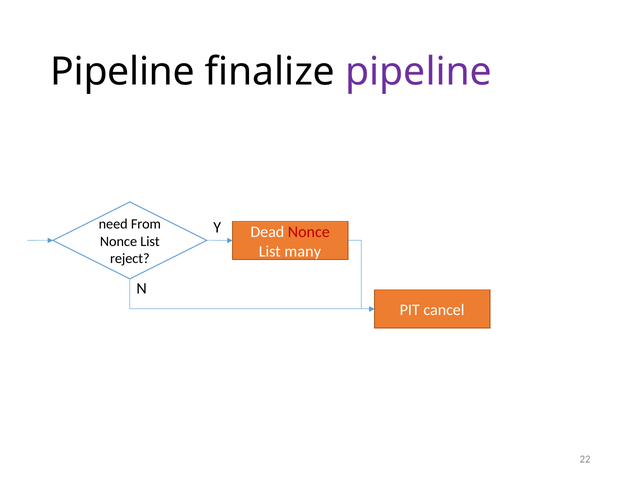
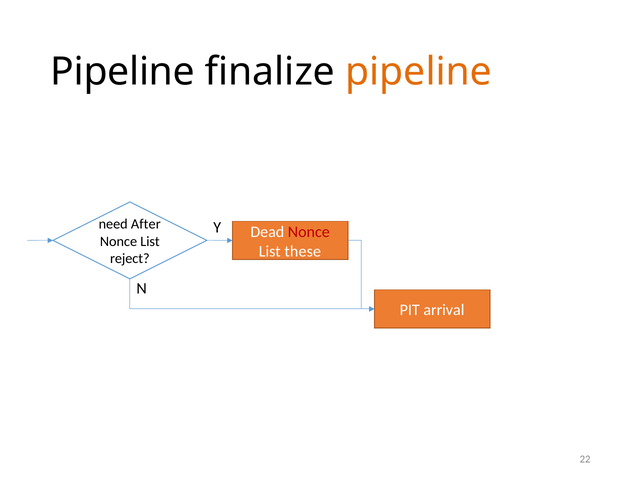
pipeline colour: purple -> orange (419, 72)
From: From -> After (146, 224)
many: many -> these (303, 251)
cancel: cancel -> arrival (444, 310)
